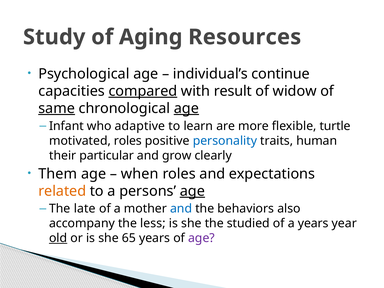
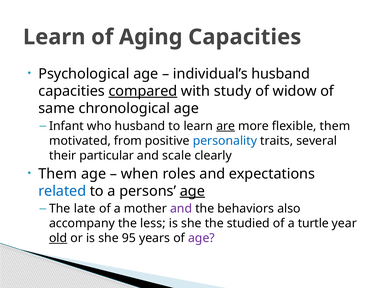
Study: Study -> Learn (54, 37)
Aging Resources: Resources -> Capacities (245, 37)
individual’s continue: continue -> husband (281, 74)
result: result -> study (233, 91)
same underline: present -> none (57, 108)
age underline: present -> none (186, 108)
who adaptive: adaptive -> husband (140, 126)
are underline: none -> present (226, 126)
flexible turtle: turtle -> them (335, 126)
motivated roles: roles -> from (128, 141)
human: human -> several (317, 141)
grow: grow -> scale (177, 155)
related colour: orange -> blue (62, 191)
and colour: blue -> purple (181, 209)
a years: years -> turtle (313, 223)
65: 65 -> 95 (129, 238)
